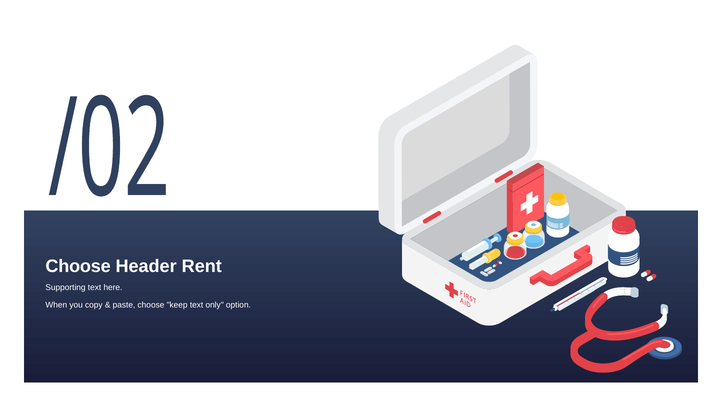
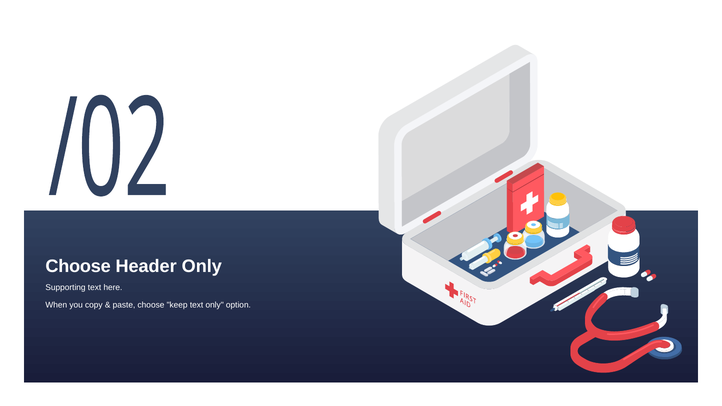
Header Rent: Rent -> Only (202, 267)
